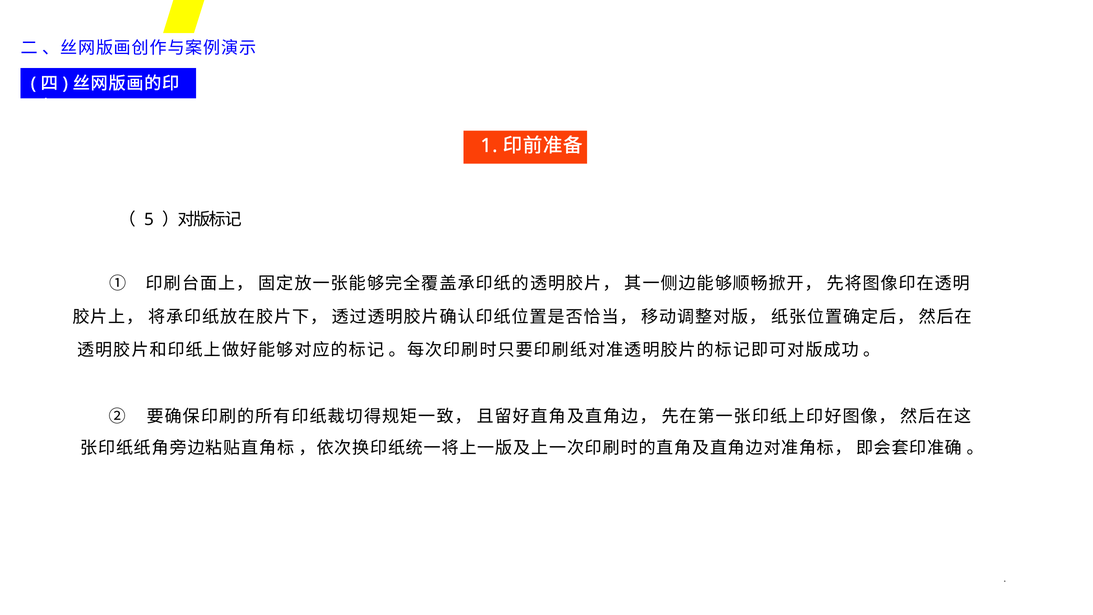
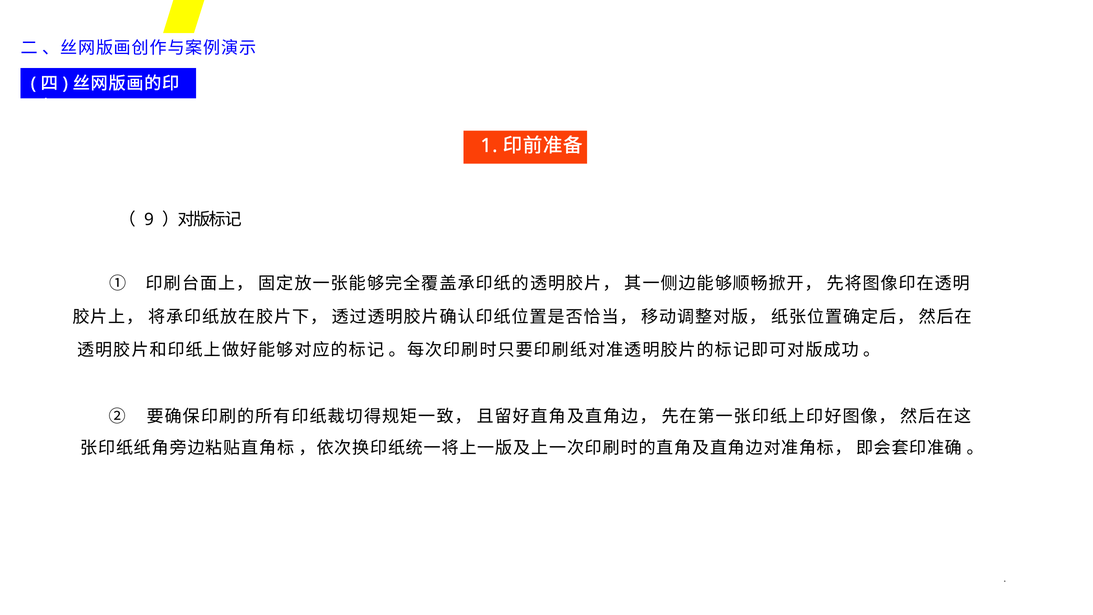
5: 5 -> 9 (149, 220)
